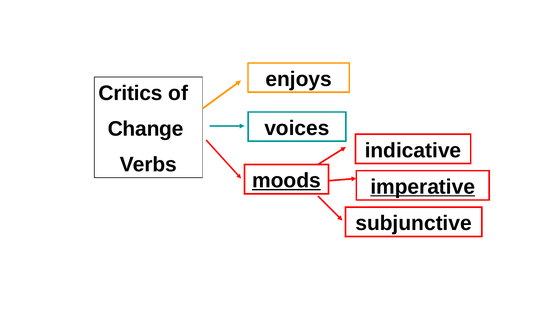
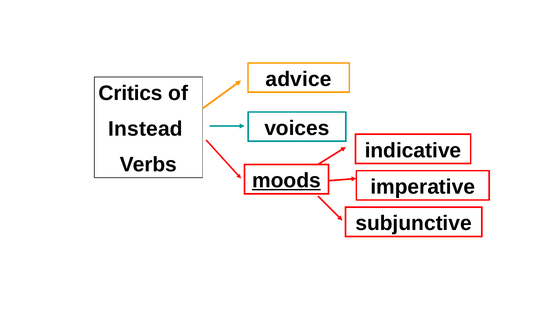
enjoys: enjoys -> advice (299, 79)
Change: Change -> Instead (145, 129)
imperative underline: present -> none (423, 186)
